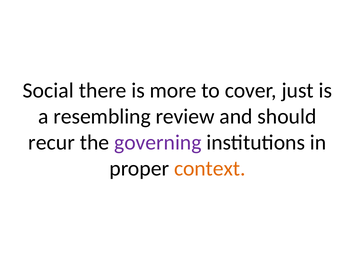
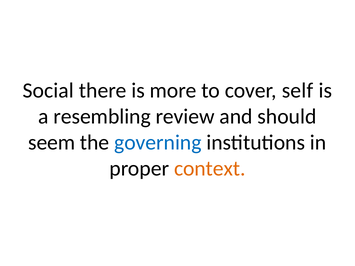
just: just -> self (298, 91)
recur: recur -> seem (52, 143)
governing colour: purple -> blue (158, 143)
